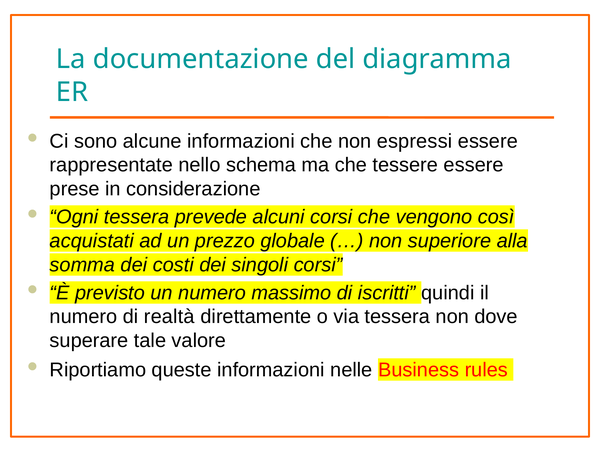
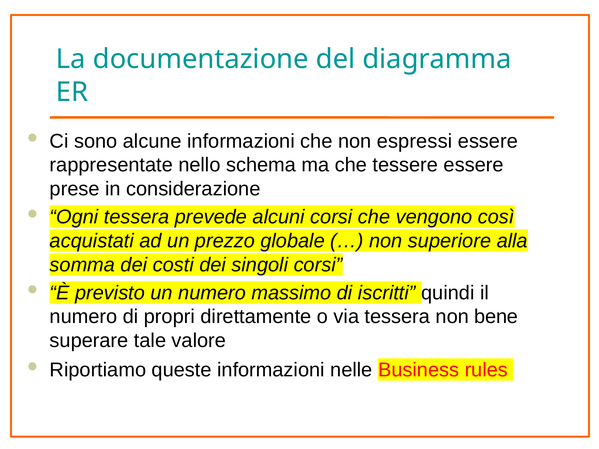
realtà: realtà -> propri (169, 317)
dove: dove -> bene (496, 317)
